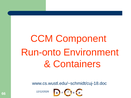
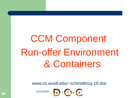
Run-onto: Run-onto -> Run-offer (41, 52)
